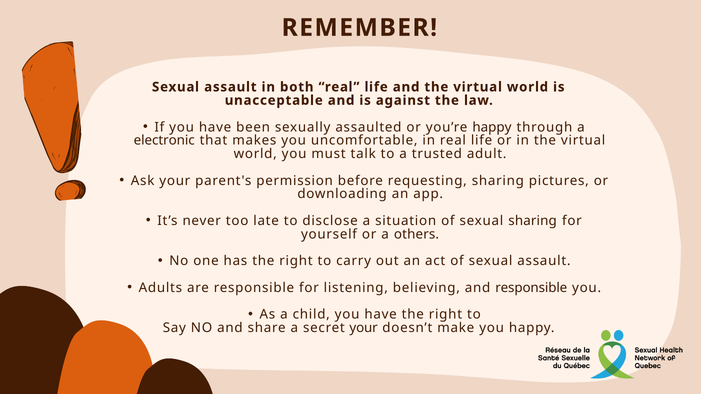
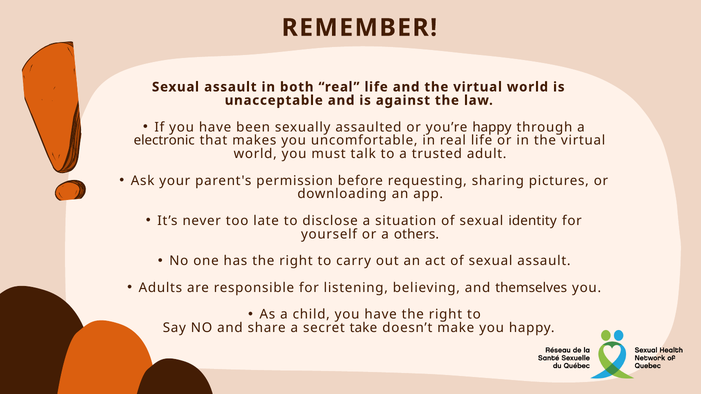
sexual sharing: sharing -> identity (533, 221)
and responsible: responsible -> themselves (531, 288)
secret your: your -> take (363, 328)
